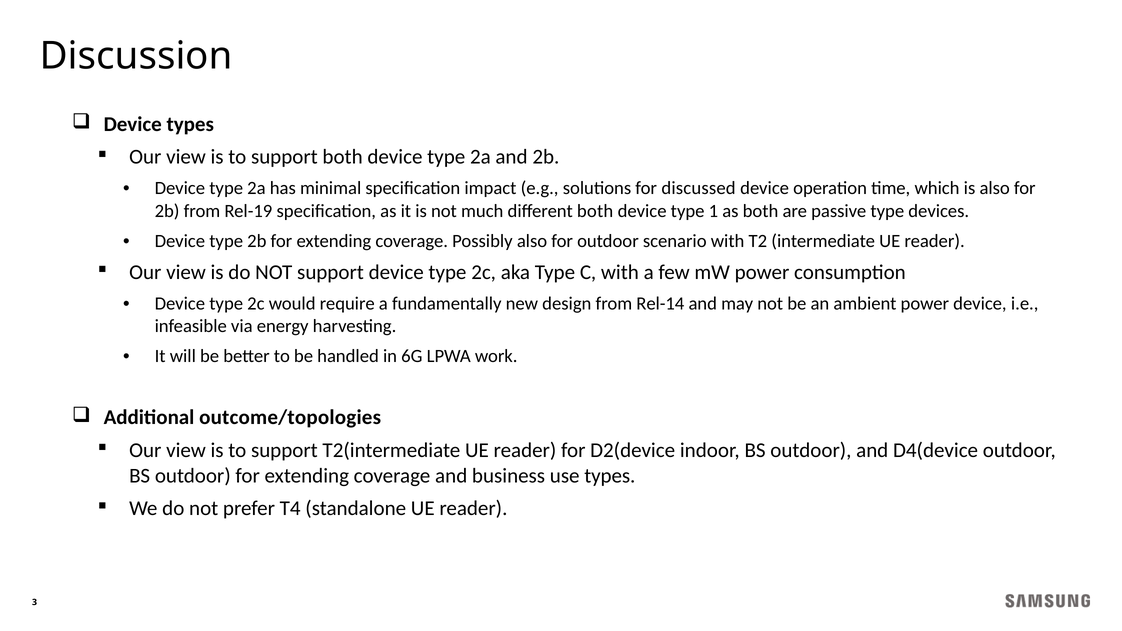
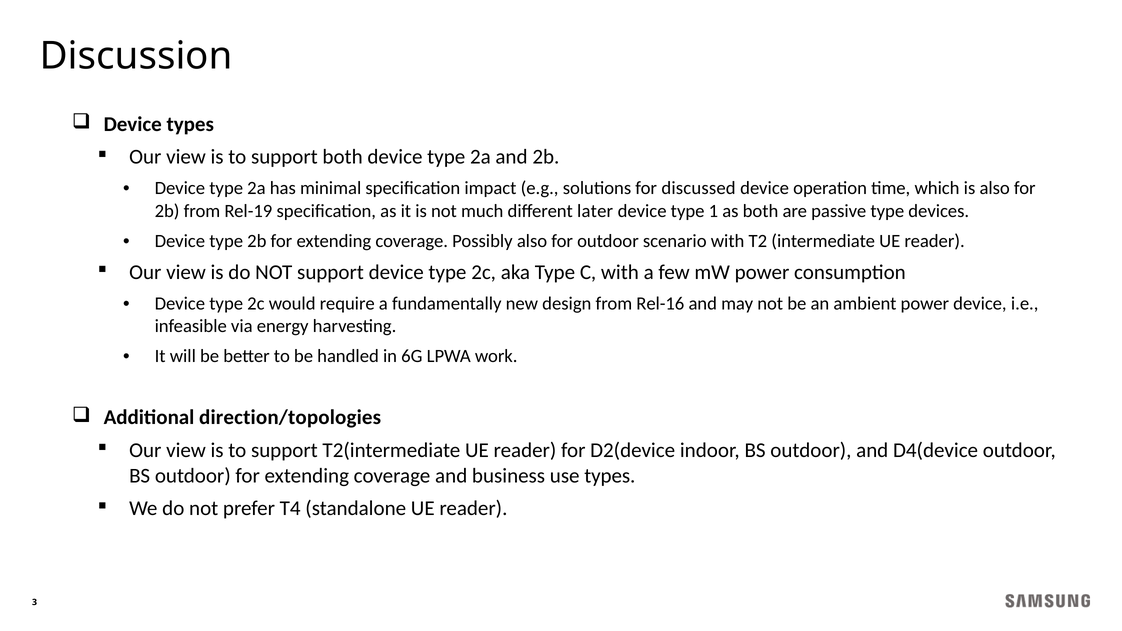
different both: both -> later (595, 211)
Rel-14: Rel-14 -> Rel-16 (660, 304)
outcome/topologies: outcome/topologies -> direction/topologies (290, 417)
